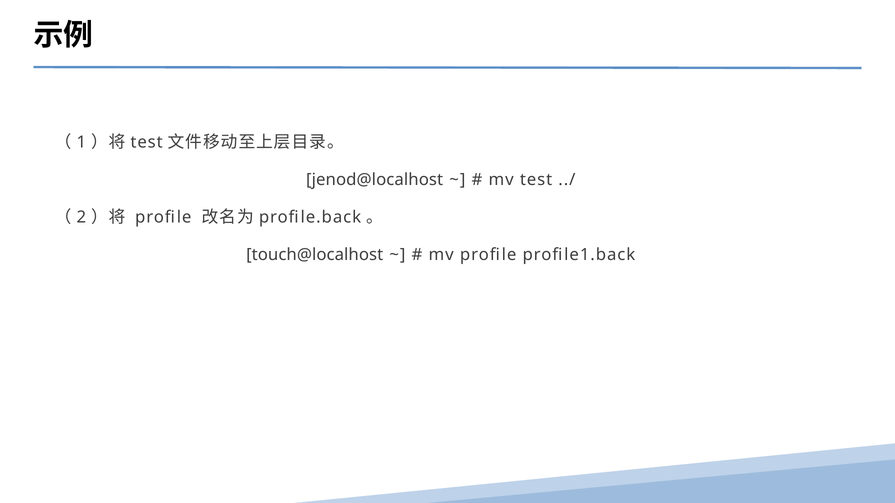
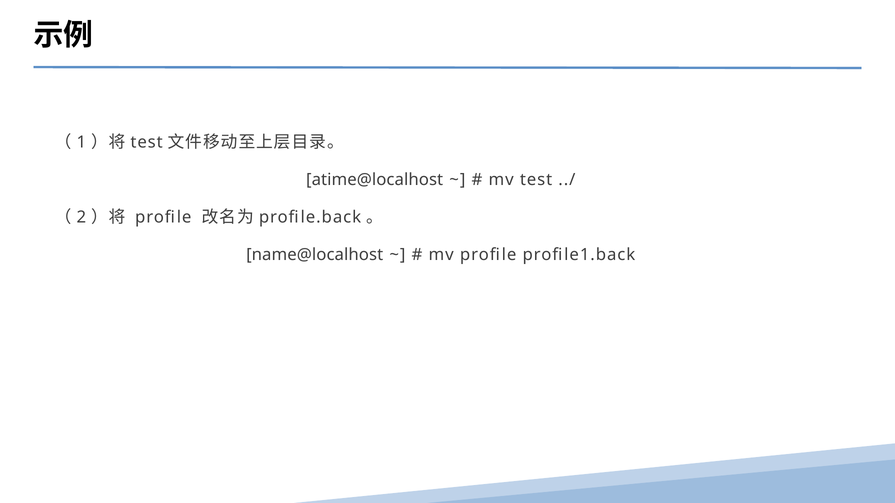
jenod@localhost: jenod@localhost -> atime@localhost (375, 180)
touch@localhost: touch@localhost -> name@localhost (315, 255)
